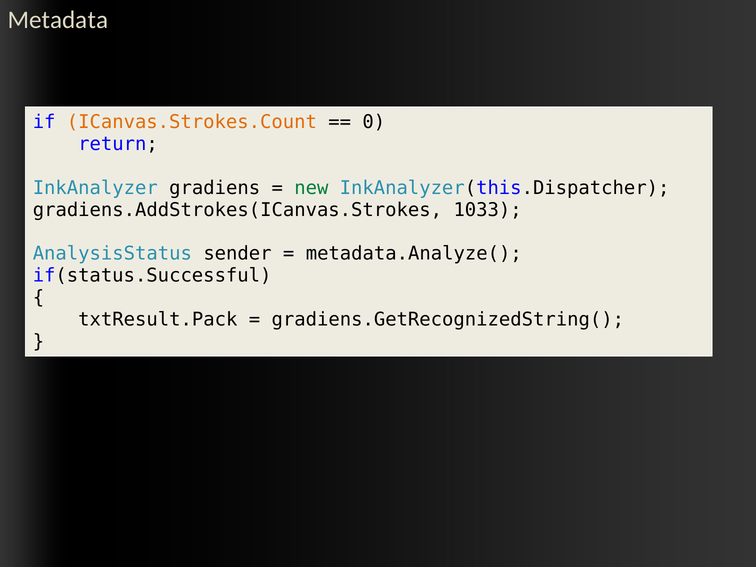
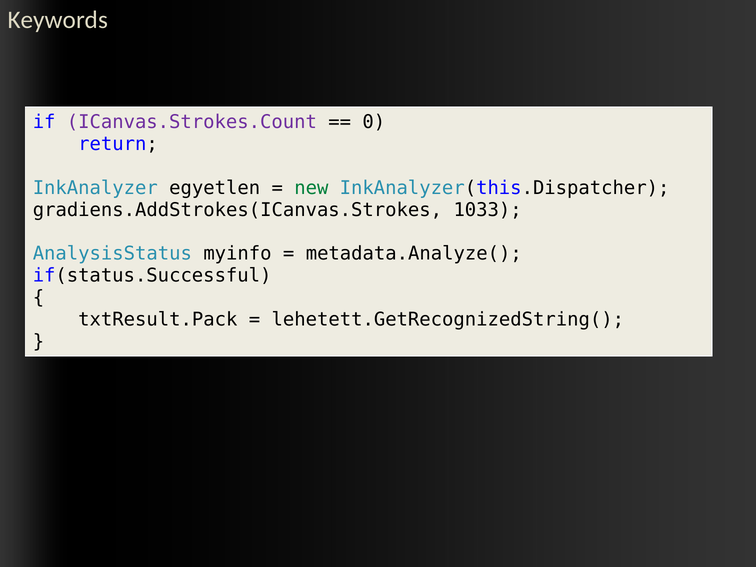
Metadata: Metadata -> Keywords (58, 20)
ICanvas.Strokes.Count colour: orange -> purple (192, 122)
gradiens: gradiens -> egyetlen (215, 188)
sender: sender -> myinfo (237, 254)
gradiens.GetRecognizedString(: gradiens.GetRecognizedString( -> lehetett.GetRecognizedString( (448, 320)
